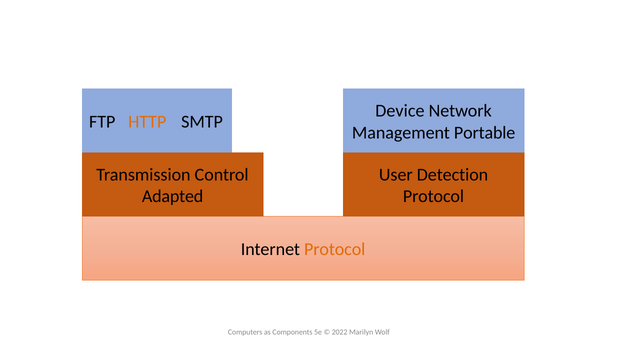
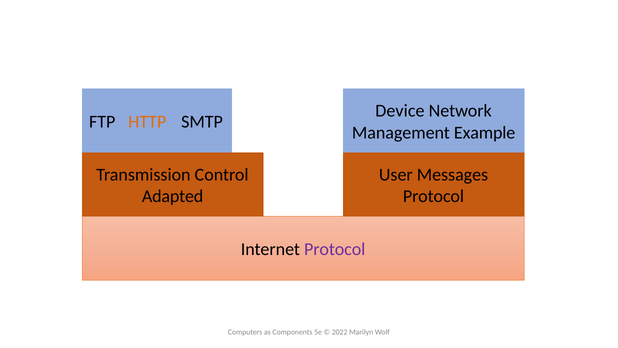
Portable: Portable -> Example (485, 132)
Detection: Detection -> Messages (452, 175)
Protocol colour: orange -> purple (335, 249)
